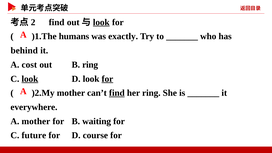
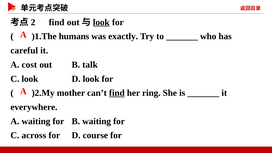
behind: behind -> careful (24, 51)
B ring: ring -> talk (90, 65)
look underline: present -> none (30, 79)
for underline: present -> none (107, 79)
A mother: mother -> waiting (36, 121)
future: future -> across (34, 135)
